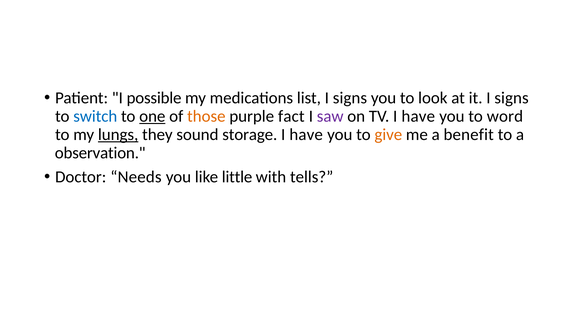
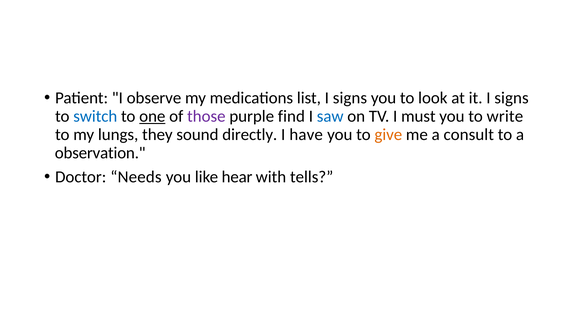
possible: possible -> observe (154, 98)
those colour: orange -> purple (206, 116)
fact: fact -> find (291, 116)
saw colour: purple -> blue (330, 116)
TV I have: have -> must (418, 116)
word: word -> write (505, 116)
lungs underline: present -> none (118, 135)
storage: storage -> directly (250, 135)
benefit: benefit -> consult (469, 135)
little: little -> hear (237, 177)
